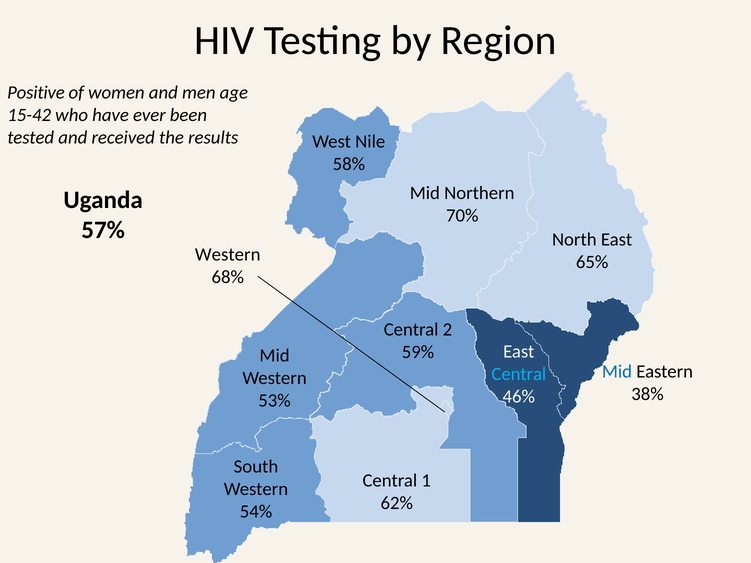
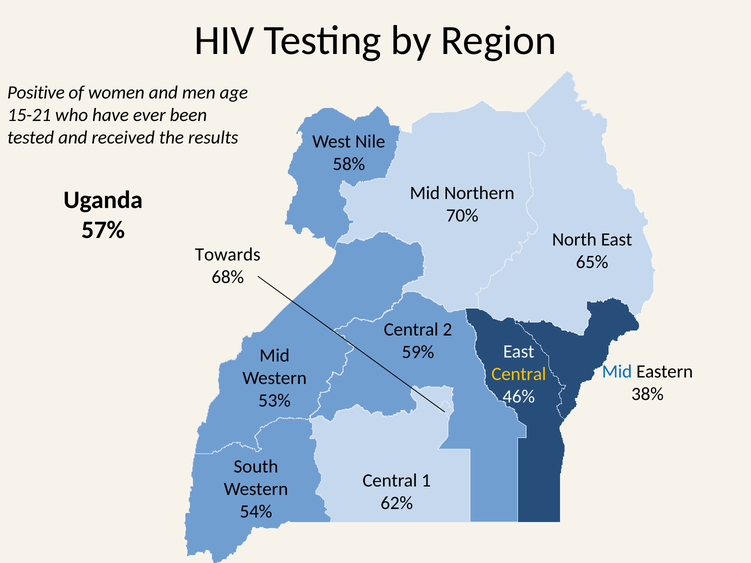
15-42: 15-42 -> 15-21 (29, 115)
Western: Western -> Towards (228, 255)
Central colour: light blue -> yellow (519, 374)
